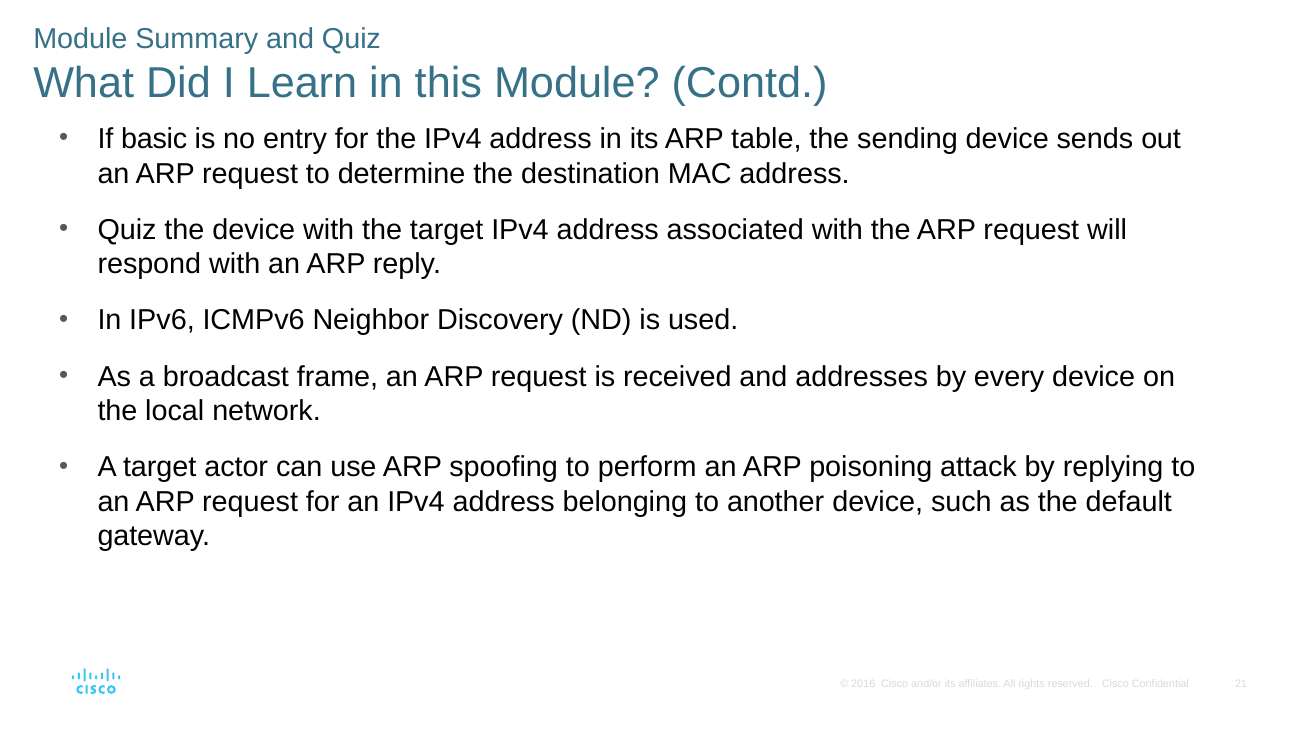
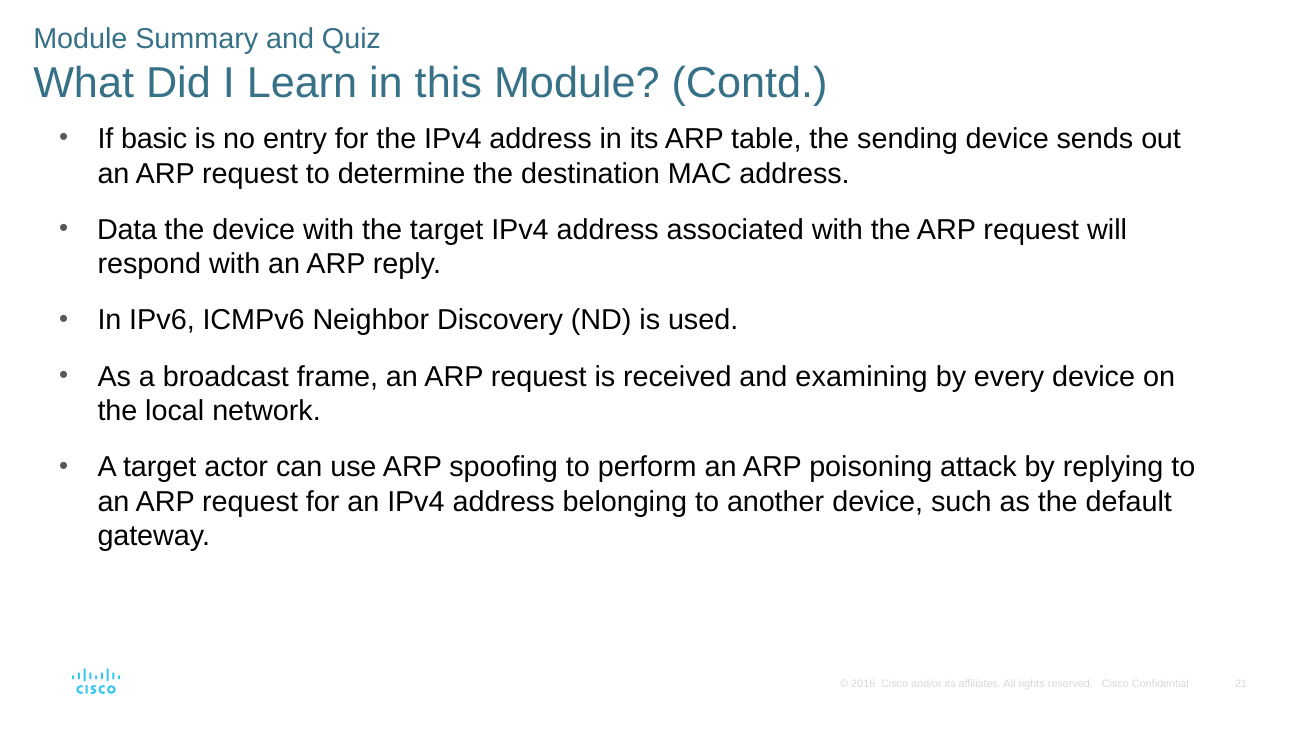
Quiz: Quiz -> Data (127, 230)
addresses: addresses -> examining (862, 377)
